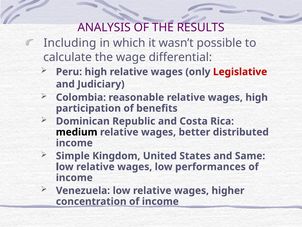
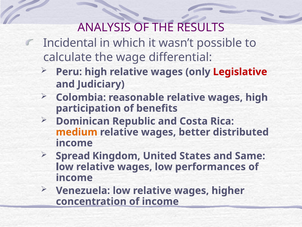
Including: Including -> Incidental (70, 43)
medium colour: black -> orange (77, 132)
Simple: Simple -> Spread (73, 156)
